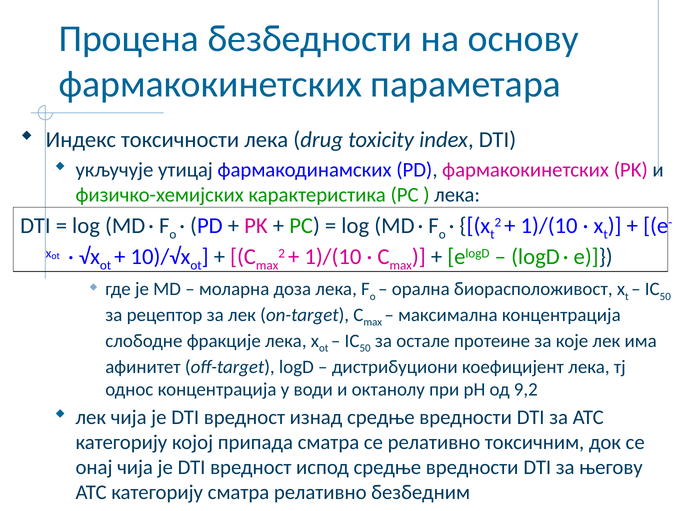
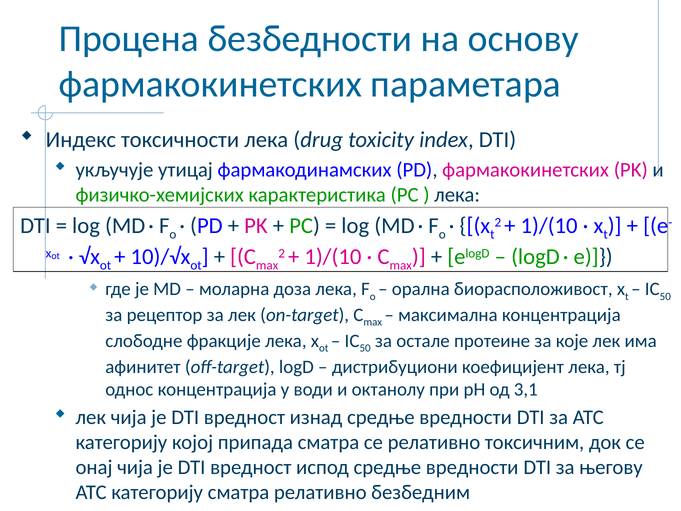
9,2: 9,2 -> 3,1 (526, 389)
